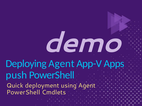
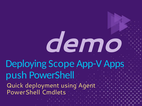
Deploying Agent: Agent -> Scope (61, 64)
